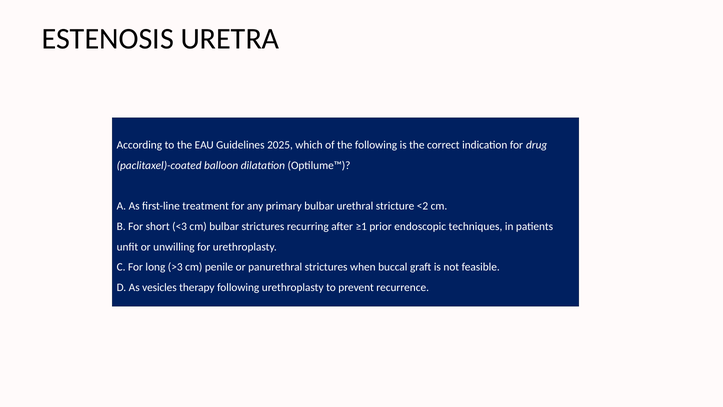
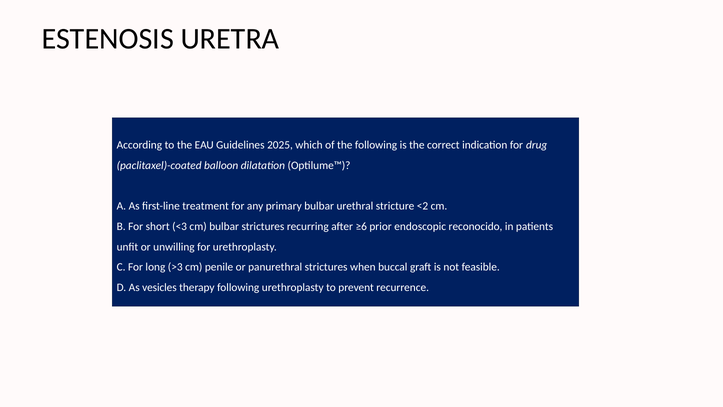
≥1: ≥1 -> ≥6 (361, 226)
techniques: techniques -> reconocido (476, 226)
